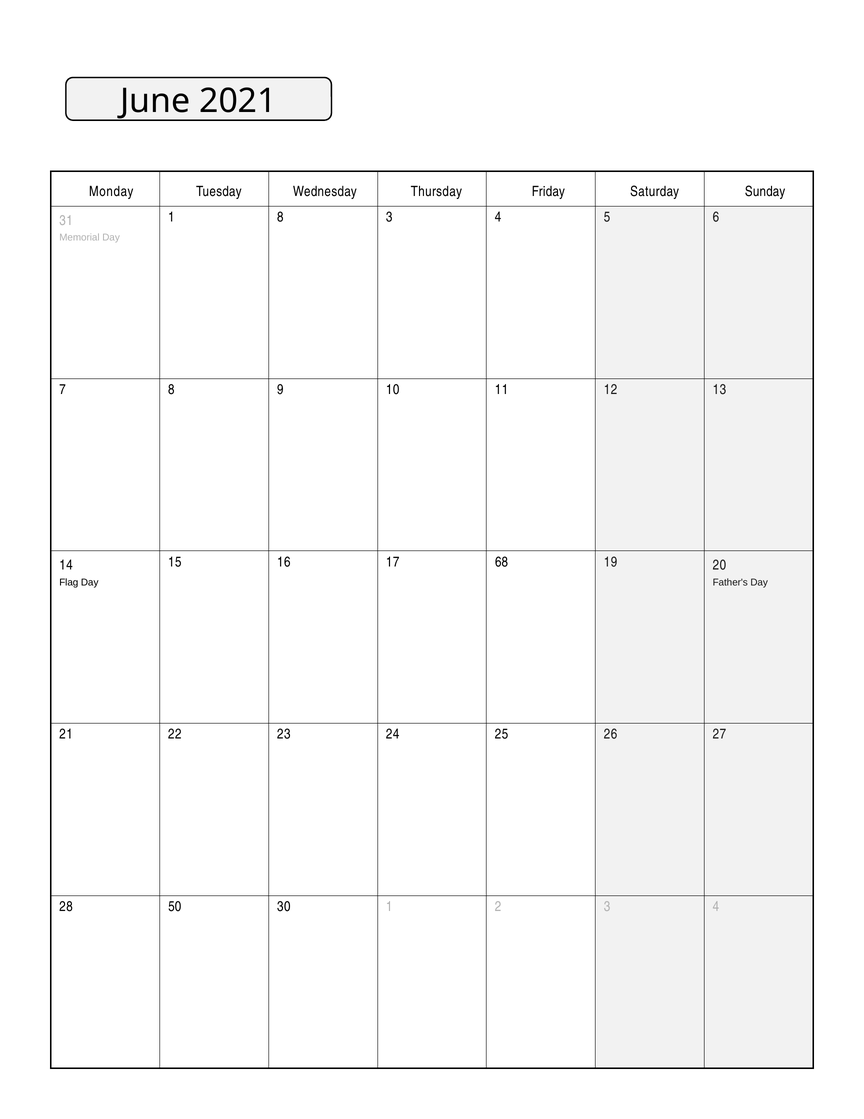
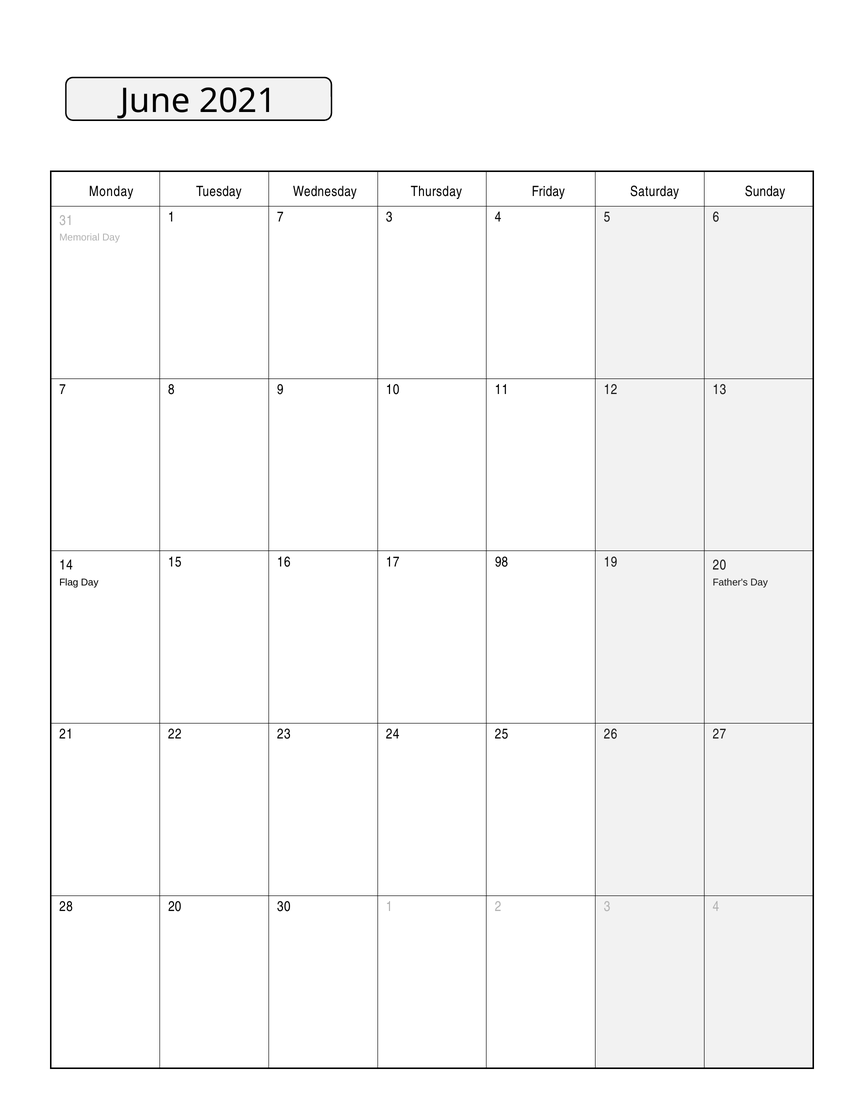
1 8: 8 -> 7 (280, 217)
68: 68 -> 98 (502, 561)
28 50: 50 -> 20 (175, 906)
